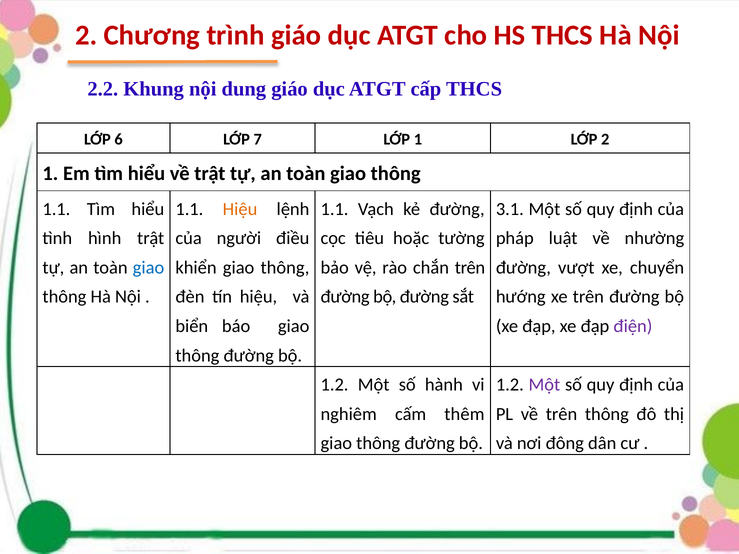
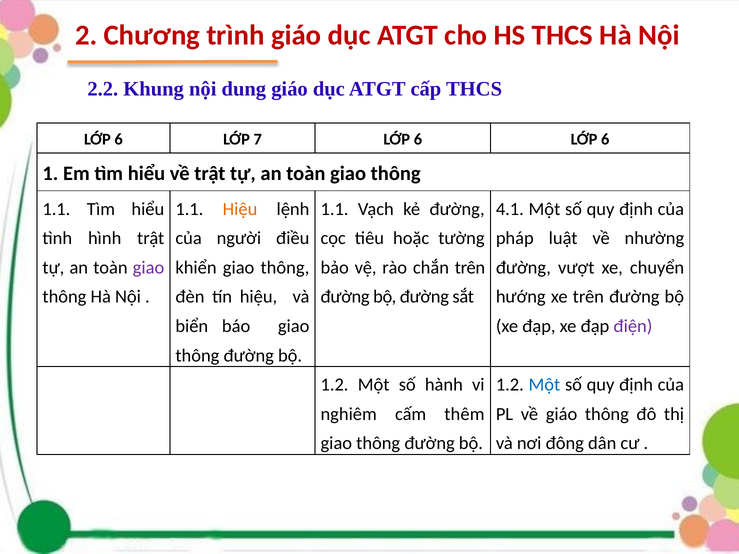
7 LỚP 1: 1 -> 6 (418, 139)
2: 2 -> 6 (605, 139)
3.1: 3.1 -> 4.1 (510, 209)
giao colour: blue -> purple (149, 268)
Một colour: purple -> blue (544, 385)
về trên: trên -> giáo (562, 414)
